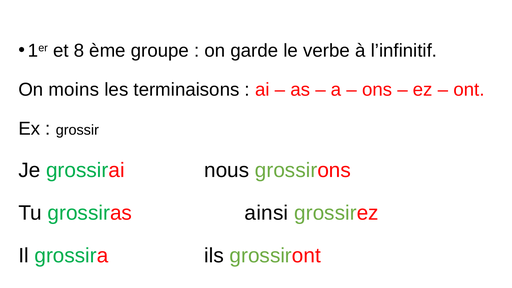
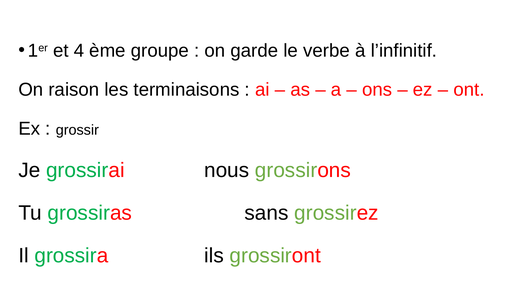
8: 8 -> 4 (79, 51)
moins: moins -> raison (74, 90)
ainsi: ainsi -> sans (267, 213)
